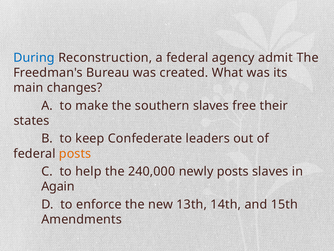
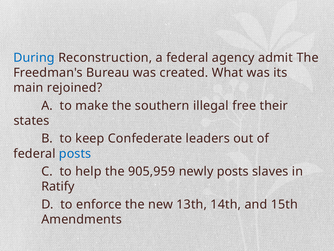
changes: changes -> rejoined (75, 88)
southern slaves: slaves -> illegal (211, 105)
posts colour: orange -> blue (75, 153)
240,000: 240,000 -> 905,959 (152, 171)
Again: Again -> Ratify (58, 186)
